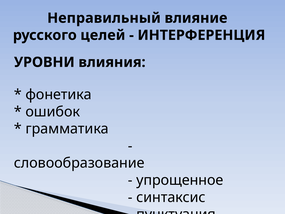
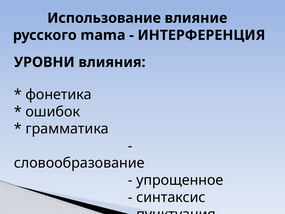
Неправильный: Неправильный -> Использование (104, 18)
целей: целей -> mama (103, 35)
